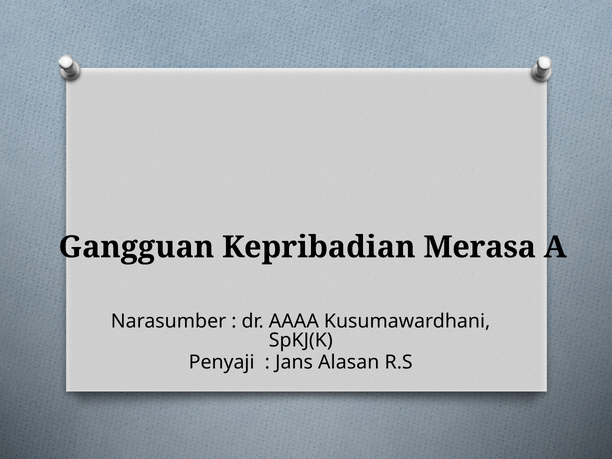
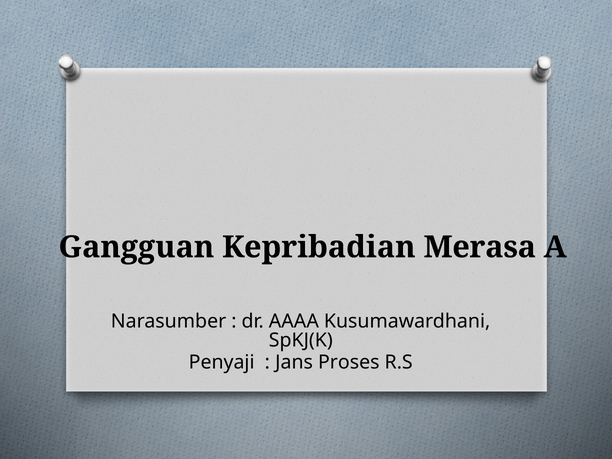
Alasan: Alasan -> Proses (349, 362)
